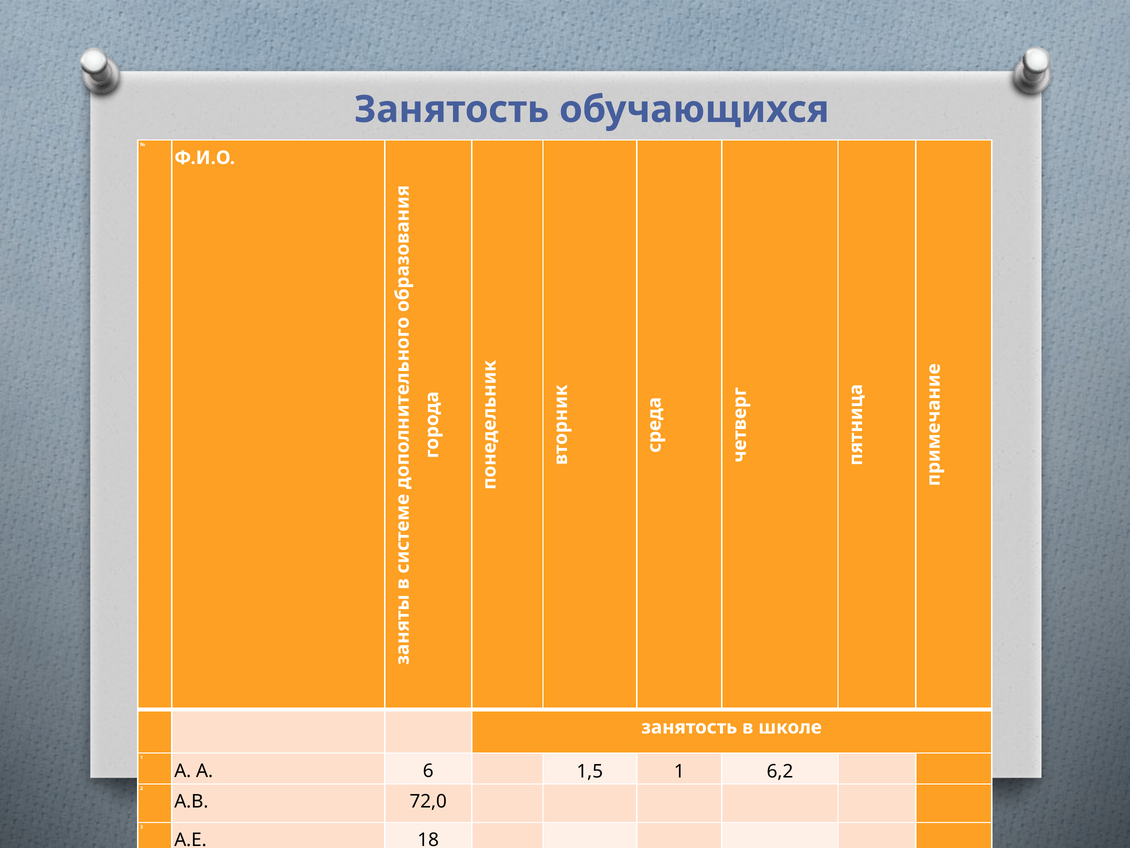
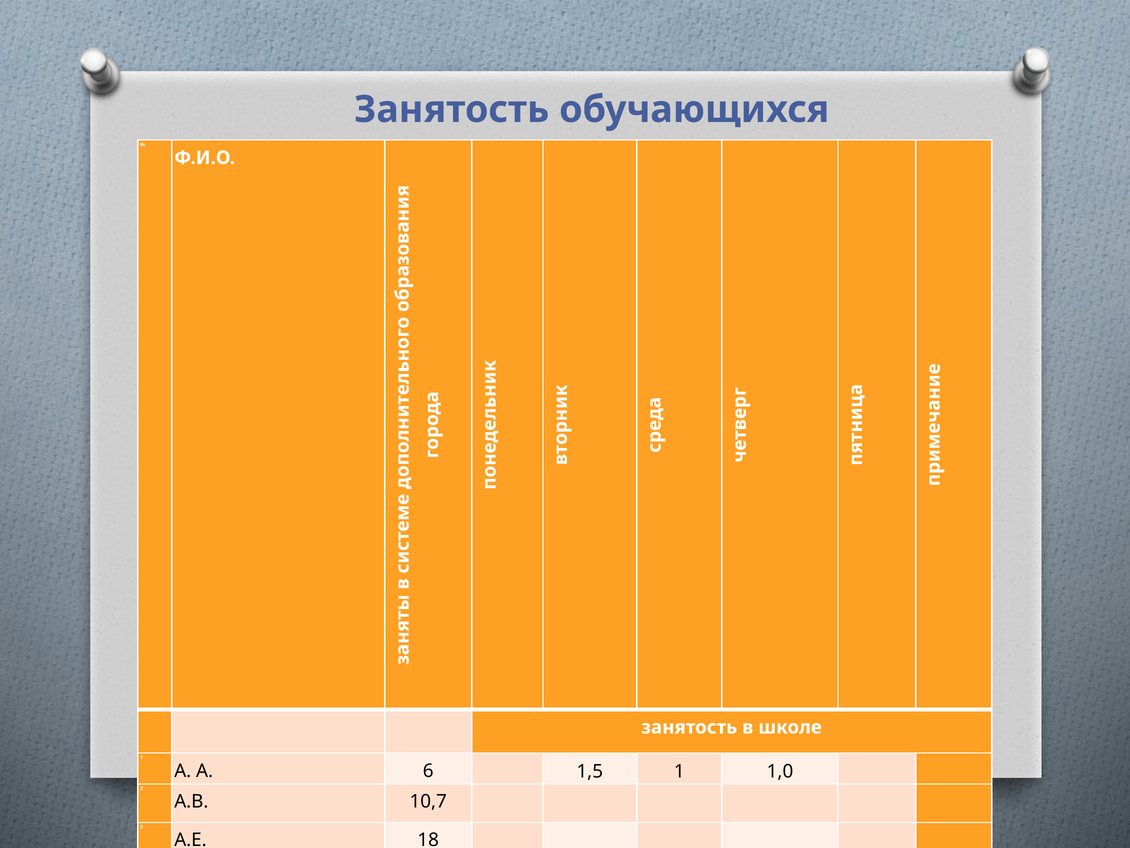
6,2: 6,2 -> 1,0 (780, 771)
72,0: 72,0 -> 10,7 (428, 801)
